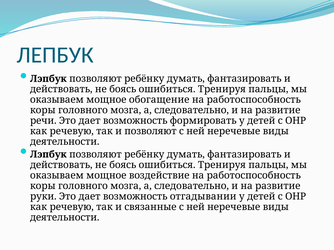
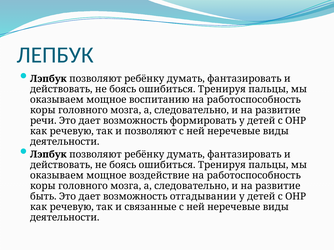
обогащение: обогащение -> воспитанию (159, 100)
руки: руки -> быть (43, 197)
